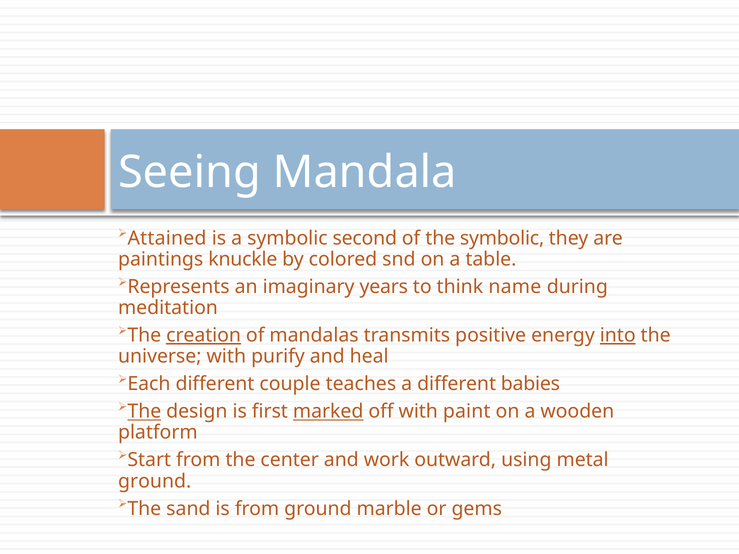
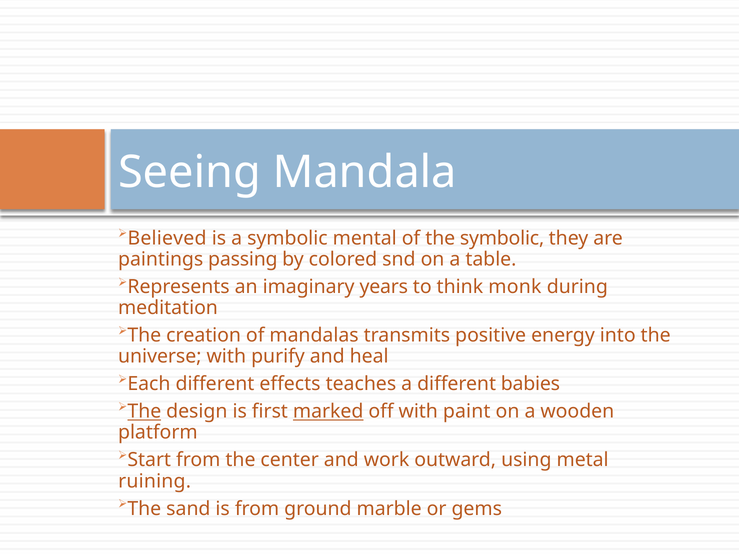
Attained: Attained -> Believed (167, 238)
second: second -> mental (365, 238)
knuckle: knuckle -> passing (243, 259)
name: name -> monk (515, 287)
creation underline: present -> none (204, 336)
into underline: present -> none (618, 336)
couple: couple -> effects (290, 384)
ground: ground -> ruining (155, 481)
